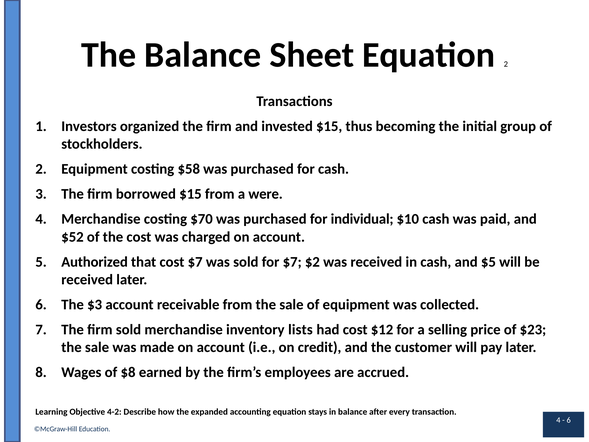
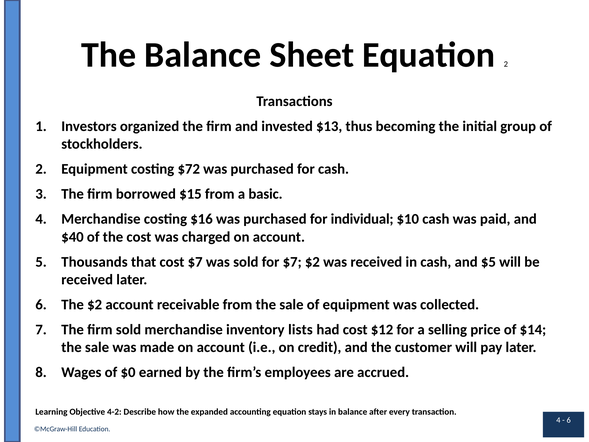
invested $15: $15 -> $13 (329, 126)
$58: $58 -> $72 (189, 169)
were: were -> basic (266, 194)
$70: $70 -> $16 (202, 219)
$52: $52 -> $40 (72, 237)
Authorized: Authorized -> Thousands (94, 262)
The $3: $3 -> $2 (95, 304)
$23: $23 -> $14 (533, 329)
$8: $8 -> $0 (128, 372)
